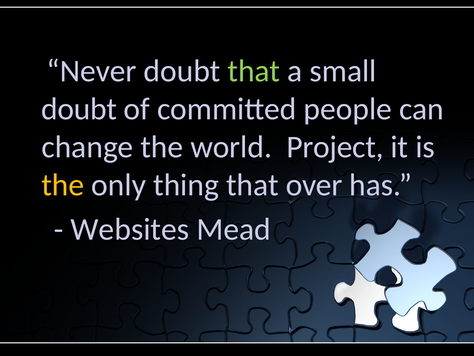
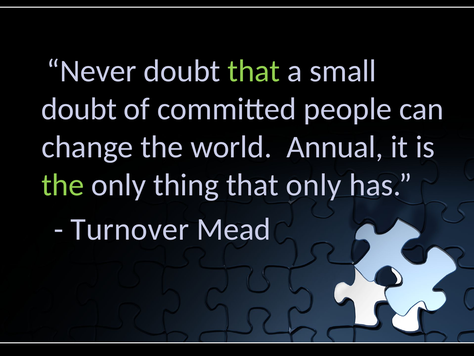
Project: Project -> Annual (335, 147)
the colour: yellow -> light green (63, 185)
that over: over -> only (314, 185)
Websites: Websites -> Turnover (130, 229)
